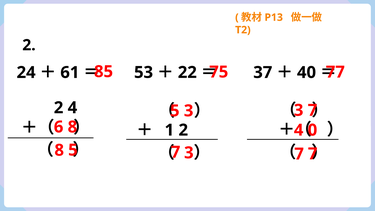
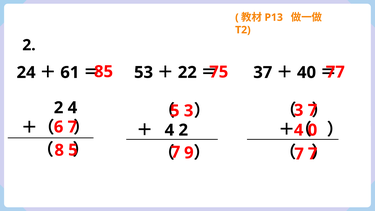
1: 1 -> 4 (169, 130)
6 8: 8 -> 7 (72, 127)
3: 3 -> 9 (189, 153)
